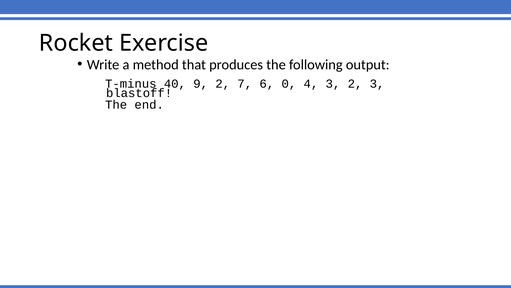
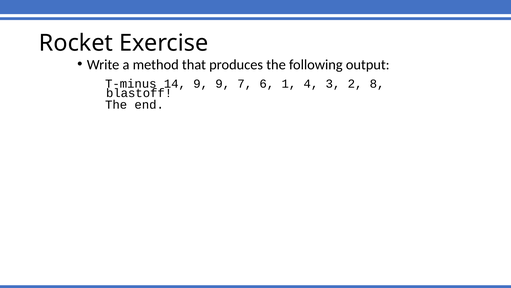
40: 40 -> 14 (175, 84)
9 2: 2 -> 9 (223, 84)
0: 0 -> 1 (289, 84)
2 3: 3 -> 8 (377, 84)
